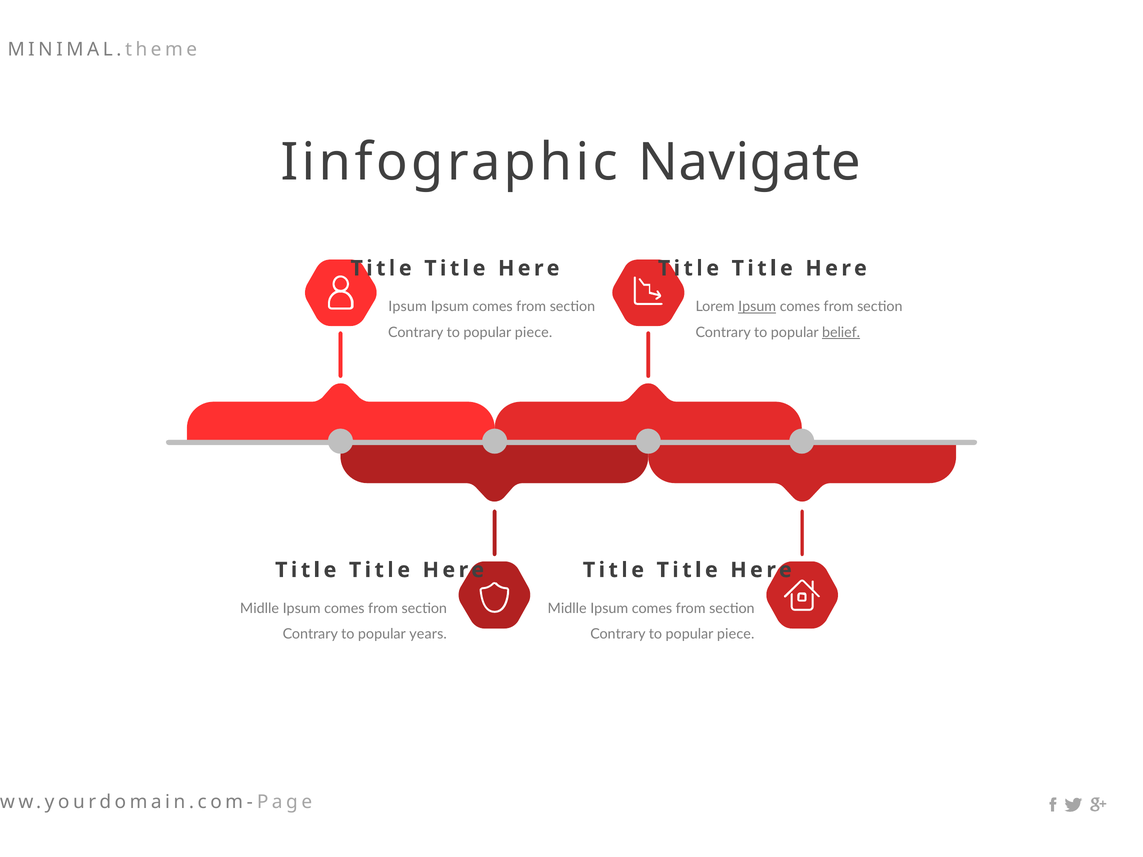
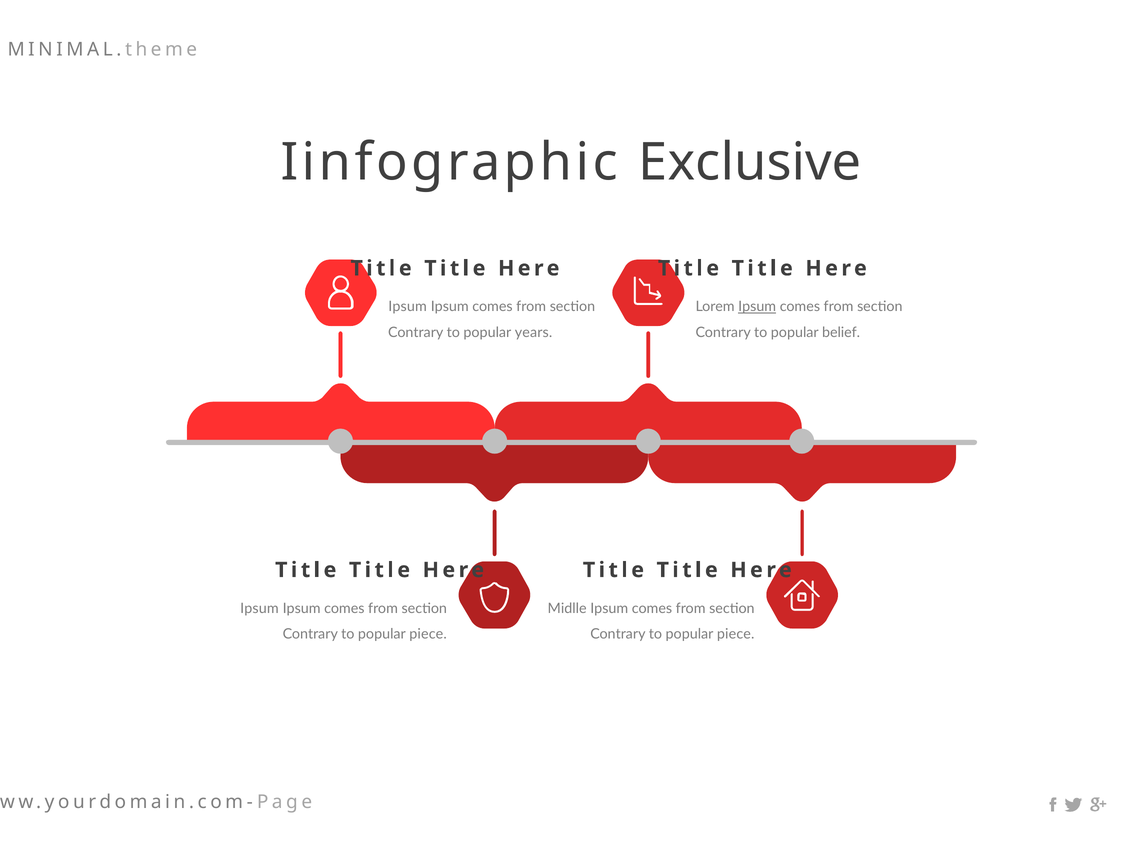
Navigate: Navigate -> Exclusive (750, 162)
piece: piece -> years (534, 333)
belief underline: present -> none (841, 333)
Midlle: Midlle -> Ipsum (259, 609)
years: years -> piece (428, 634)
